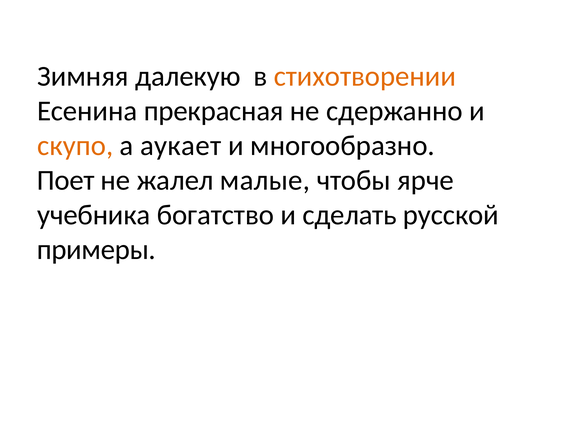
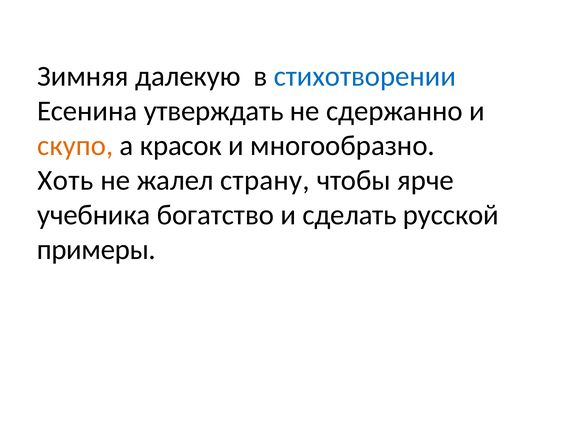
стихотворении colour: orange -> blue (365, 76)
прекрасная: прекрасная -> утверждать (214, 111)
аукает: аукает -> красок (181, 145)
Поет: Поет -> Хоть (65, 180)
малые: малые -> страну (265, 180)
